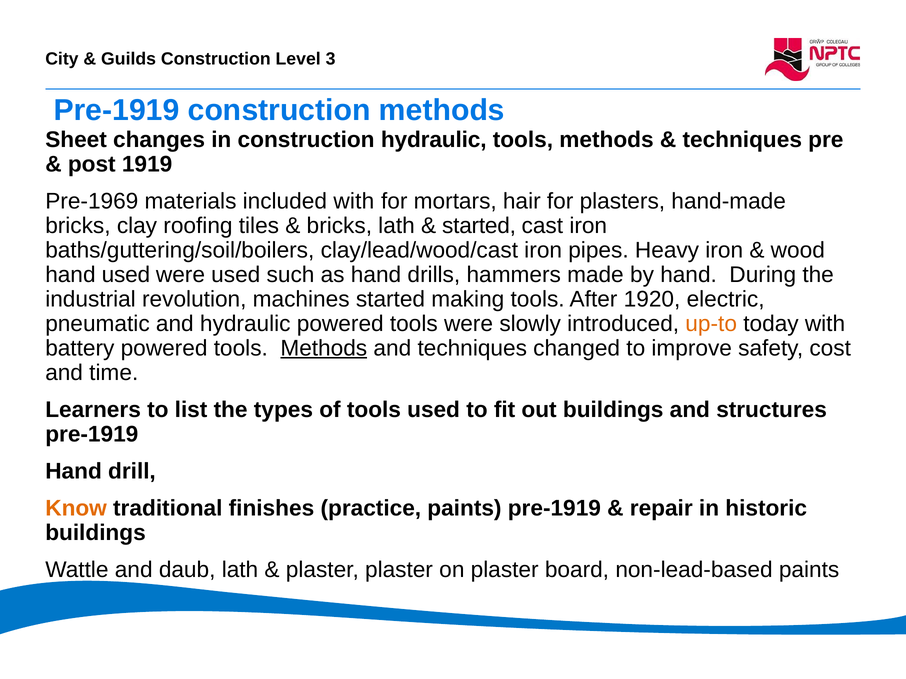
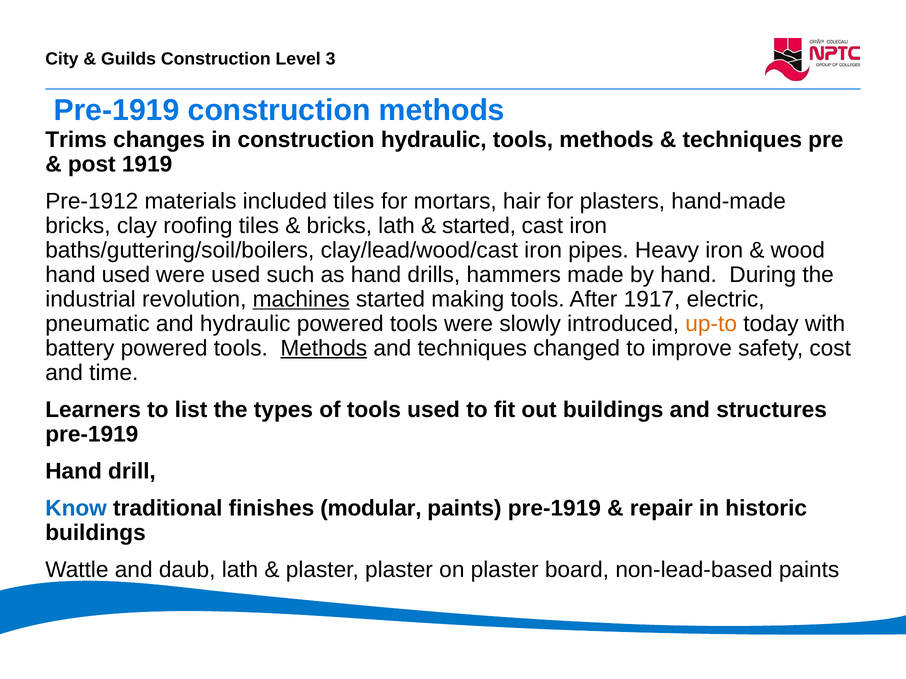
Sheet: Sheet -> Trims (76, 140)
Pre-1969: Pre-1969 -> Pre-1912 (92, 202)
included with: with -> tiles (354, 202)
machines underline: none -> present (301, 299)
1920: 1920 -> 1917 (652, 299)
Know colour: orange -> blue (76, 509)
practice: practice -> modular (371, 509)
